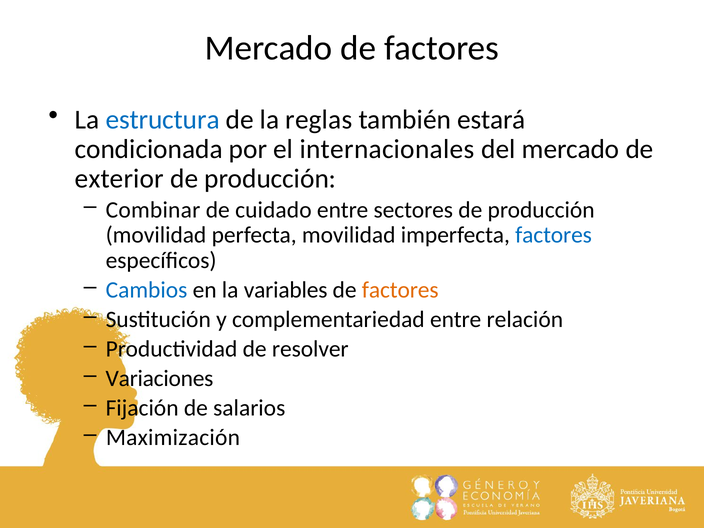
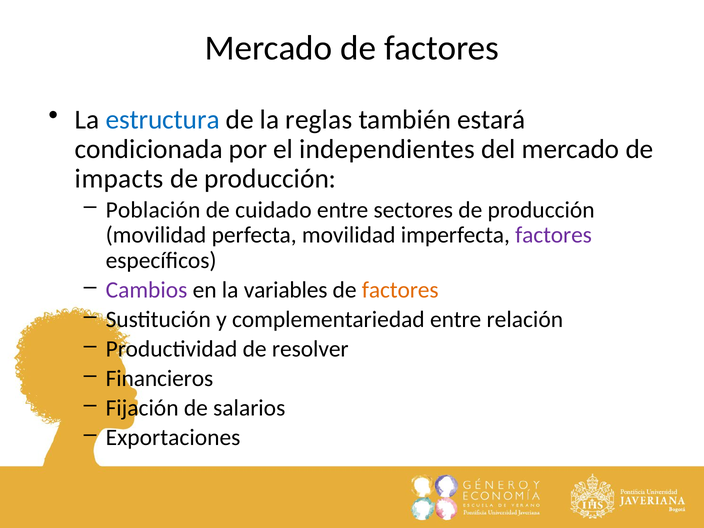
internacionales: internacionales -> independientes (387, 149)
exterior: exterior -> impacts (119, 179)
Combinar: Combinar -> Población (153, 210)
factores colour: blue -> purple (554, 235)
Cambios colour: blue -> purple (147, 290)
Variaciones: Variaciones -> Financieros (159, 379)
Maximización: Maximización -> Exportaciones (173, 438)
